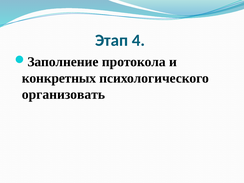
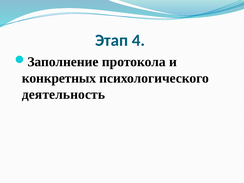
организовать: организовать -> деятельность (63, 94)
